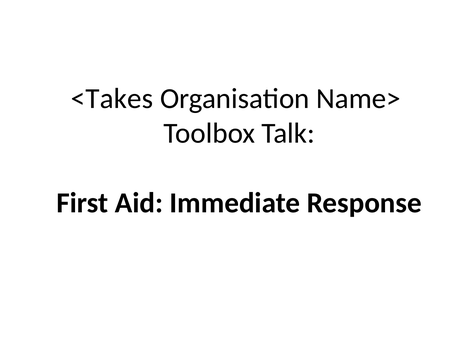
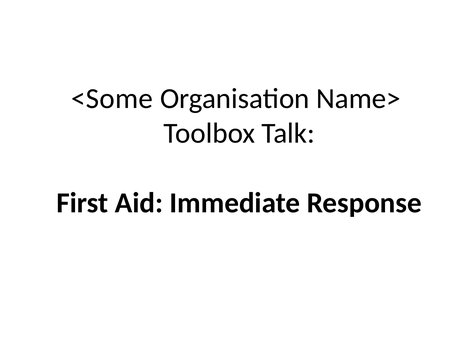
<Takes: <Takes -> <Some (112, 99)
